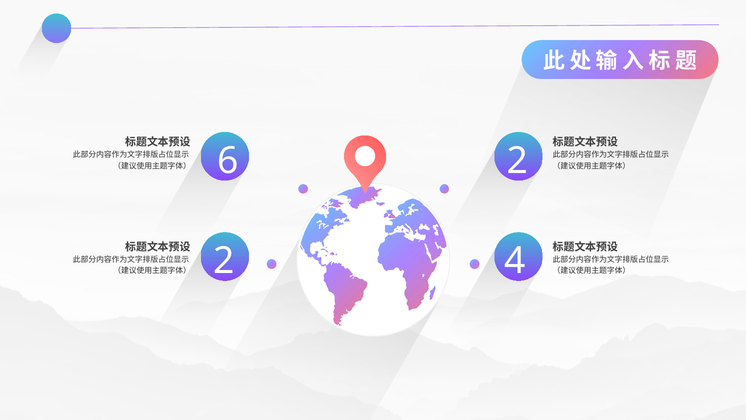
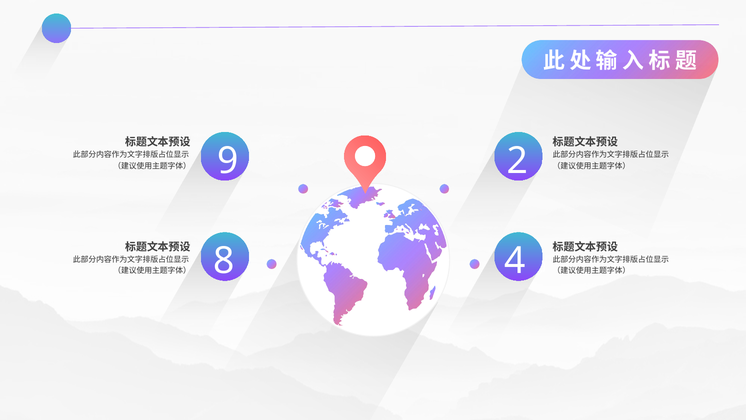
6: 6 -> 9 (228, 161)
2: 2 -> 8 (224, 261)
